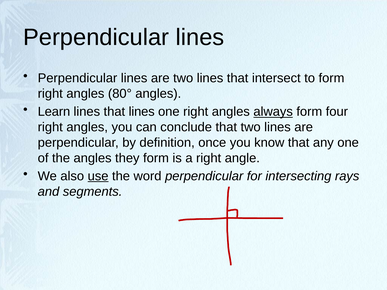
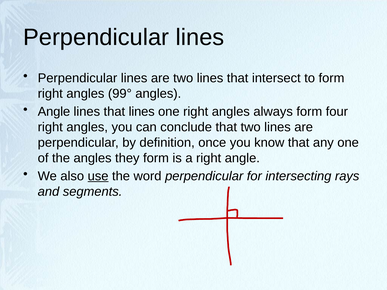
80°: 80° -> 99° (120, 94)
Learn: Learn -> Angle (54, 112)
always underline: present -> none (273, 112)
